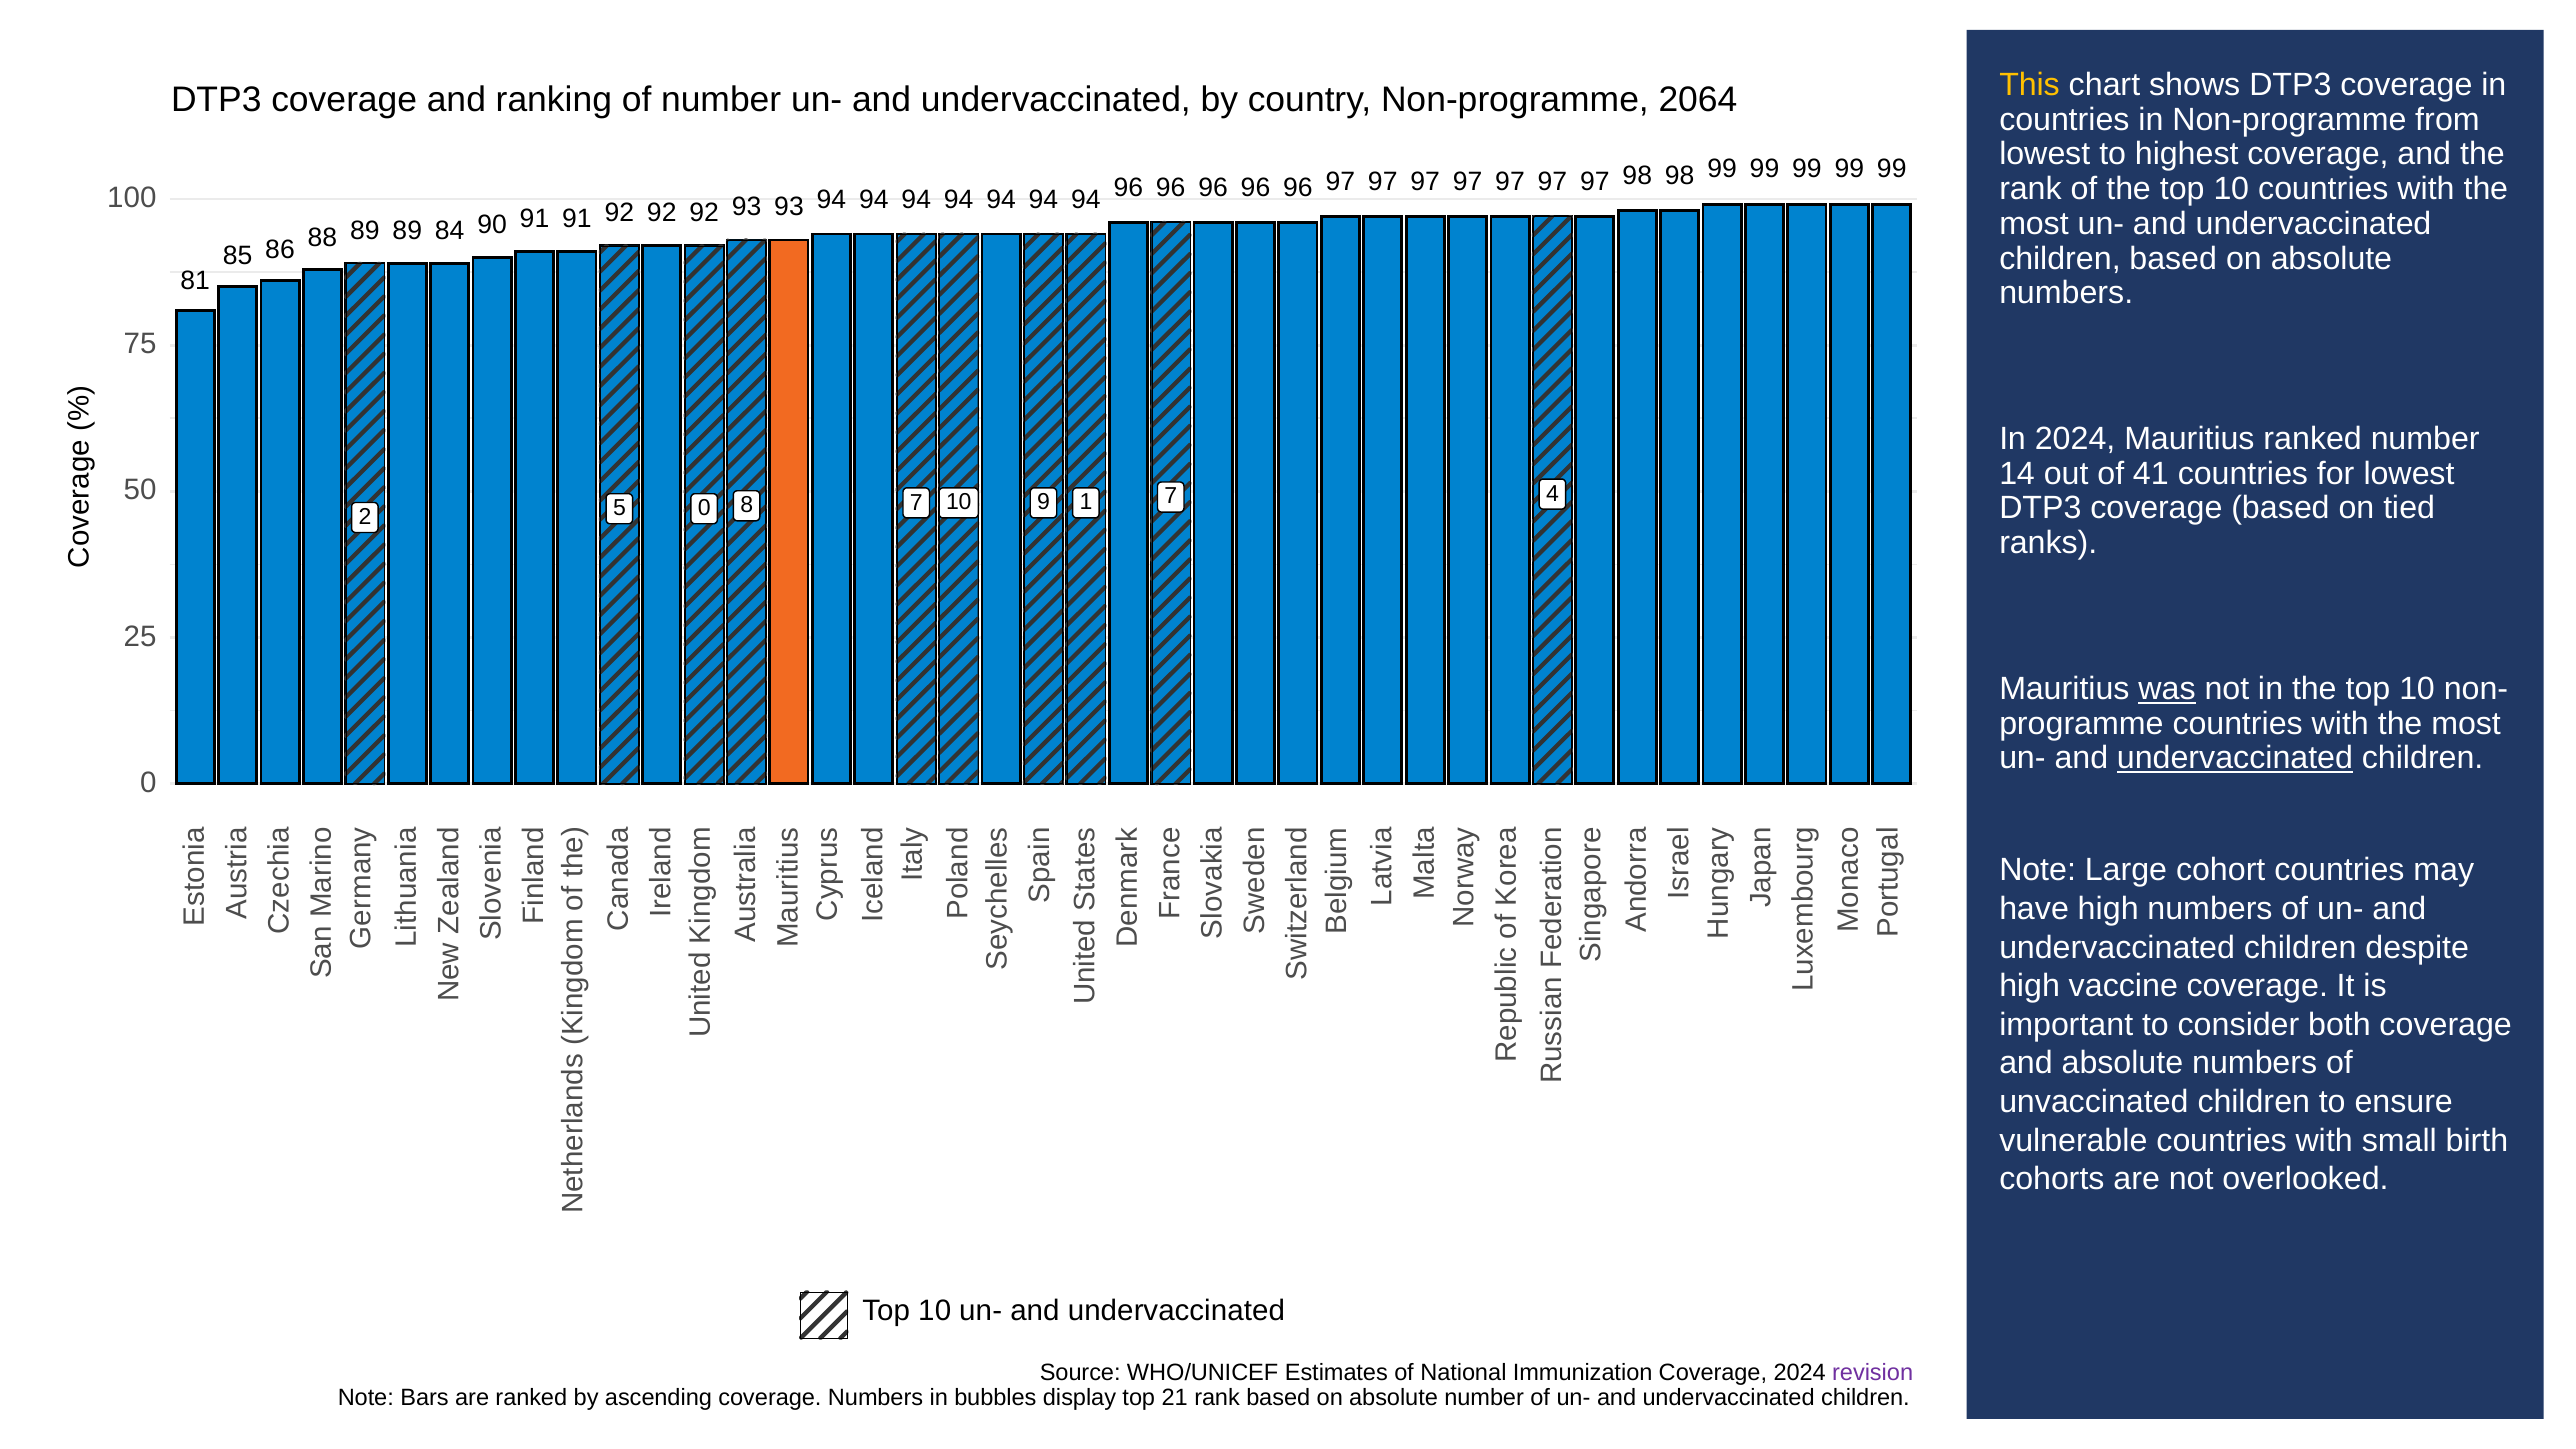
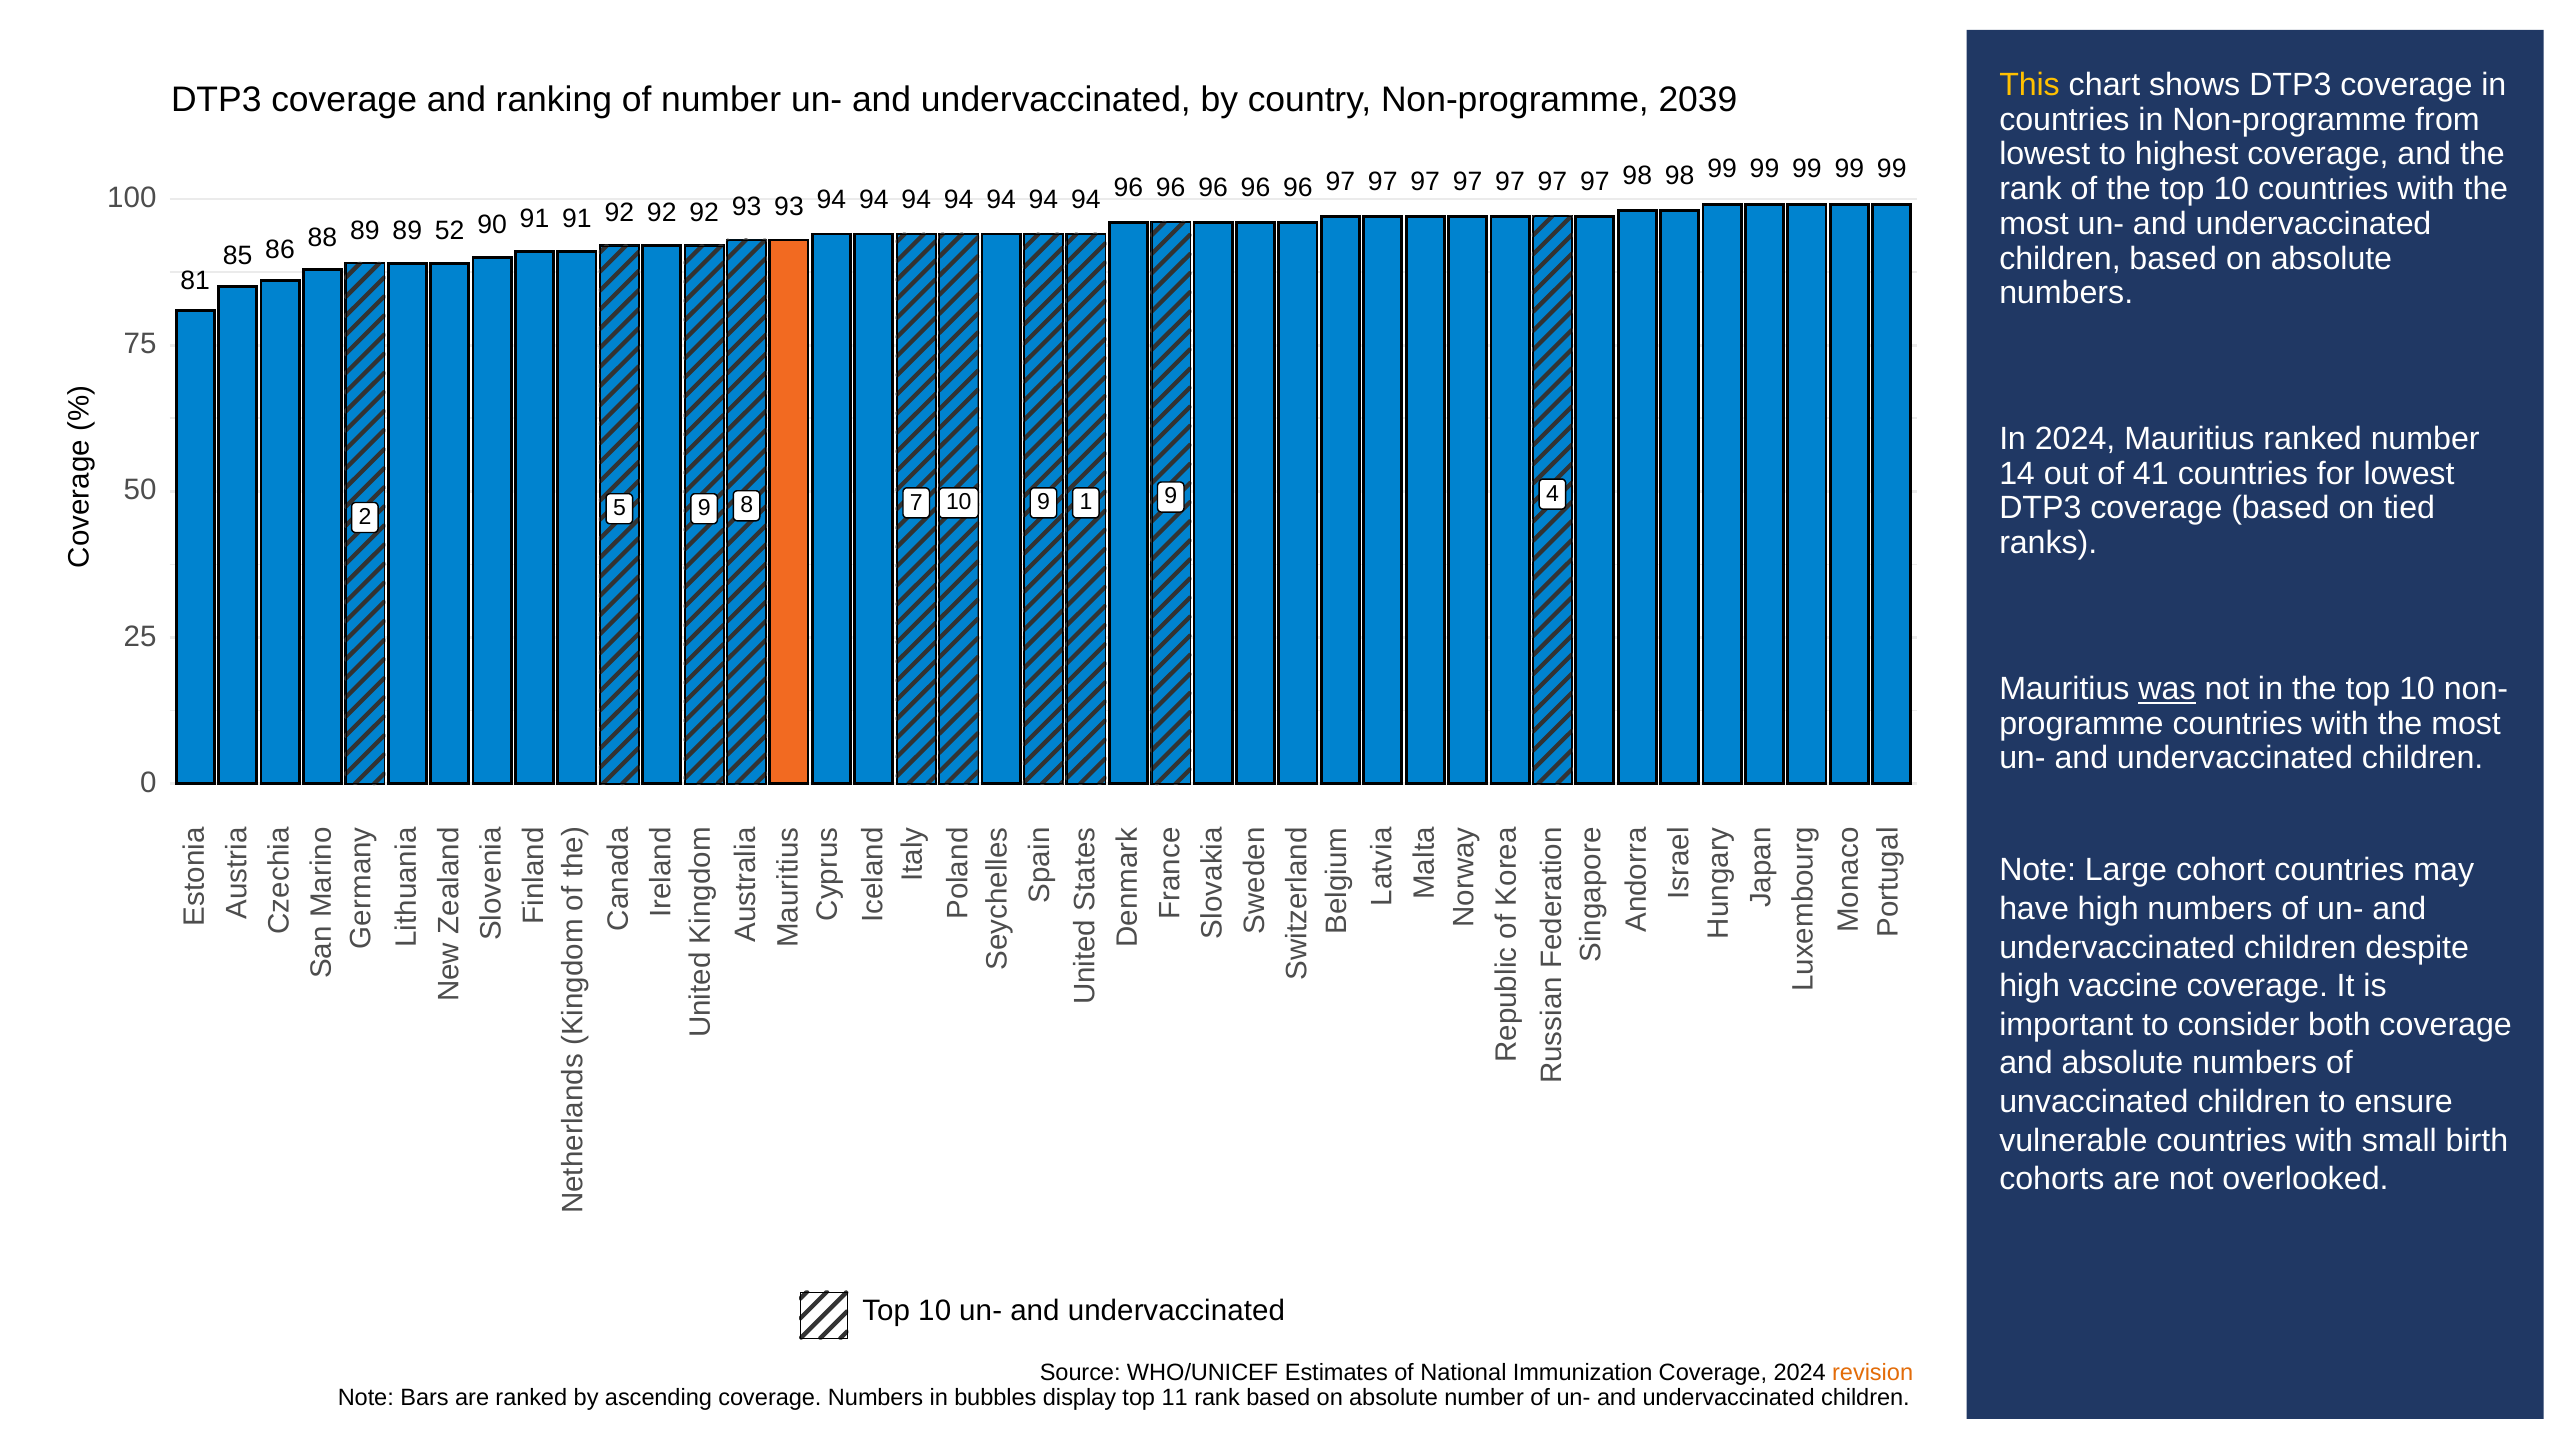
2064: 2064 -> 2039 (1698, 100)
84: 84 -> 52 (450, 231)
10 7: 7 -> 9 (1171, 496)
2 0: 0 -> 9 (704, 508)
undervaccinated underline: present -> none (2235, 758)
revision colour: purple -> orange (1873, 1373)
21: 21 -> 11 (1175, 1398)
